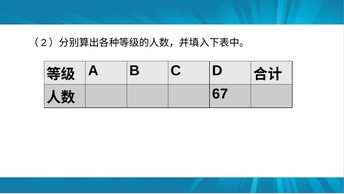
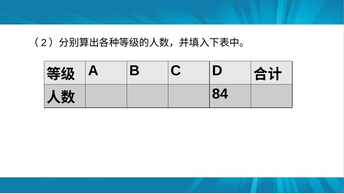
67: 67 -> 84 (220, 94)
